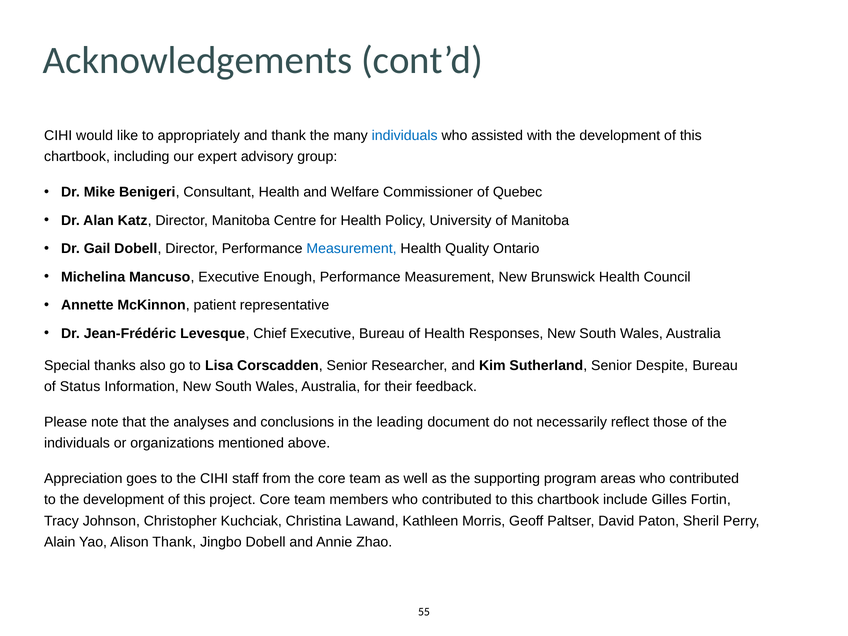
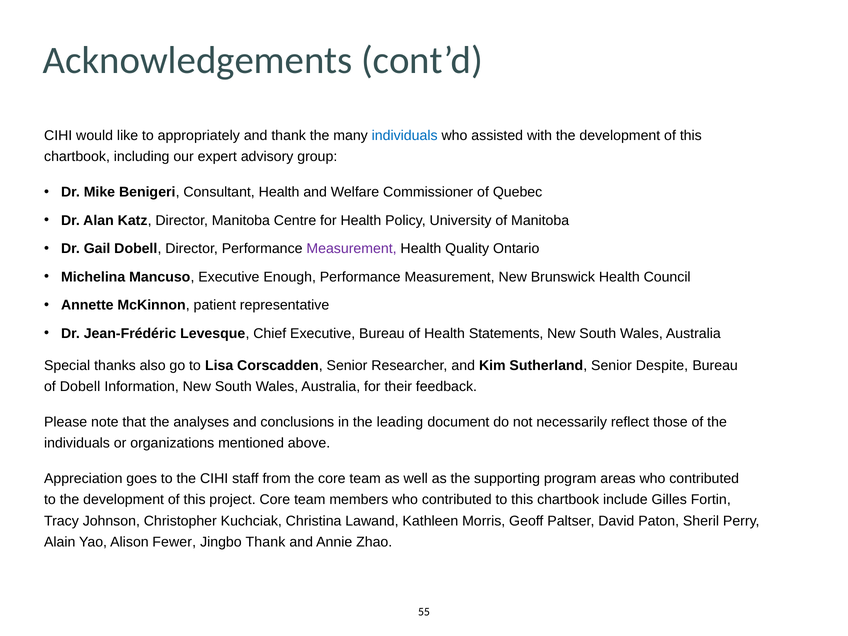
Measurement colour: blue -> purple (352, 249)
Responses: Responses -> Statements (506, 334)
of Status: Status -> Dobell (80, 387)
Alison Thank: Thank -> Fewer (174, 542)
Jingbo Dobell: Dobell -> Thank (265, 542)
